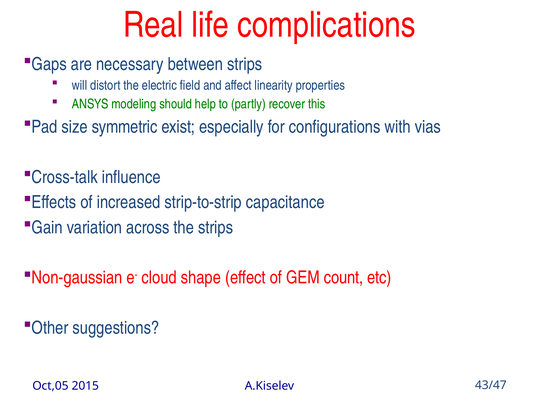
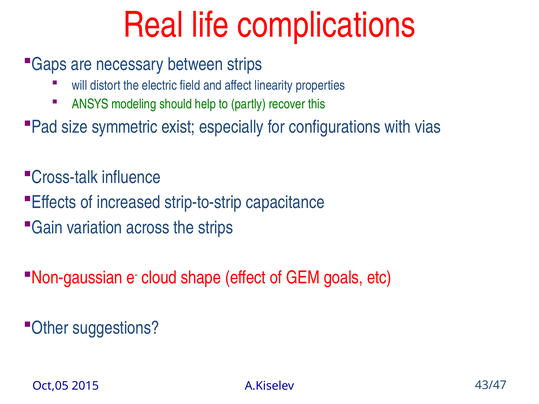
count: count -> goals (343, 278)
